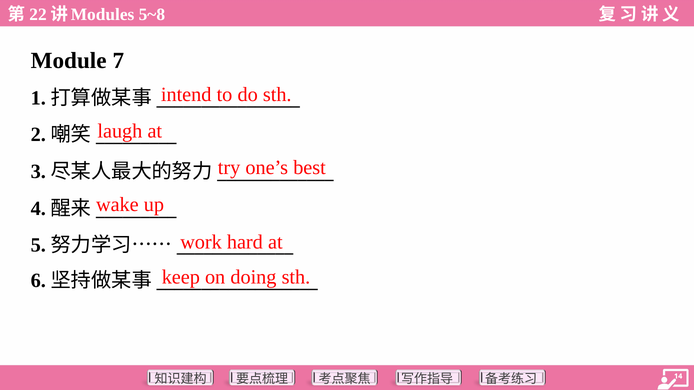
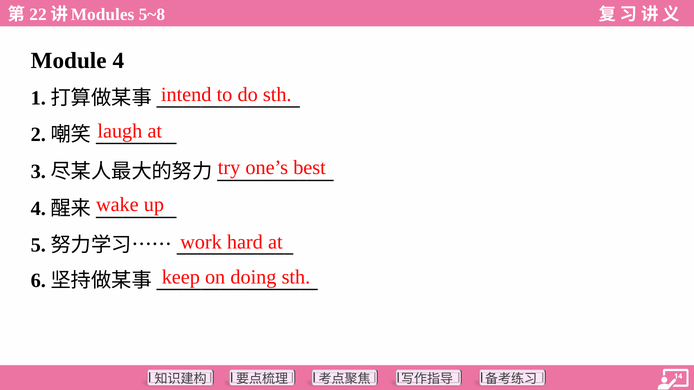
Module 7: 7 -> 4 (118, 60)
